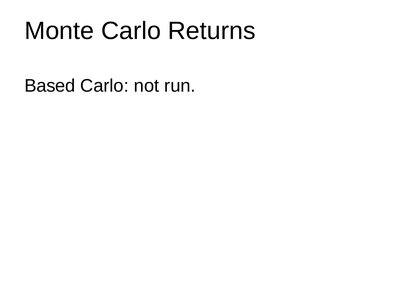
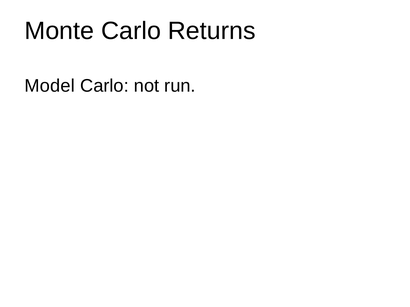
Based: Based -> Model (50, 86)
